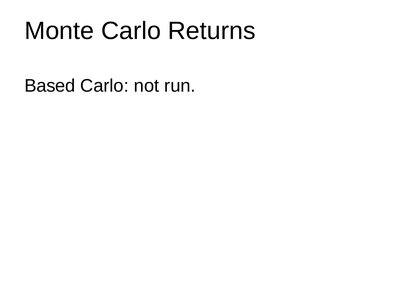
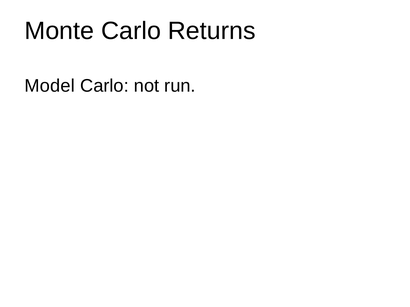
Based: Based -> Model (50, 86)
